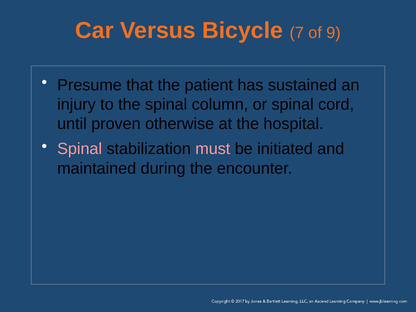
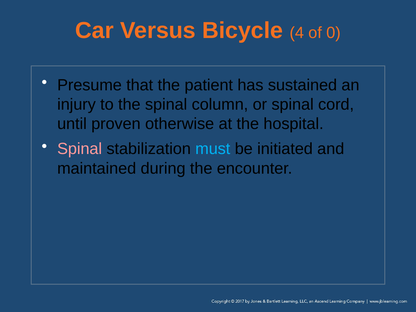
7: 7 -> 4 (297, 33)
9: 9 -> 0 (333, 33)
must colour: pink -> light blue (213, 149)
